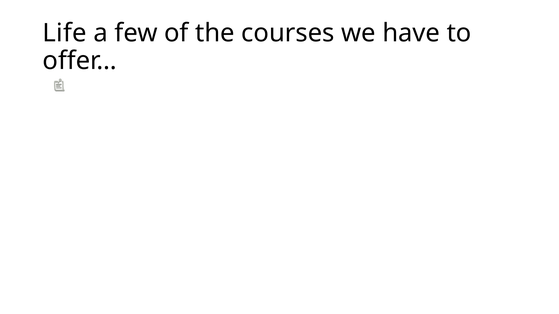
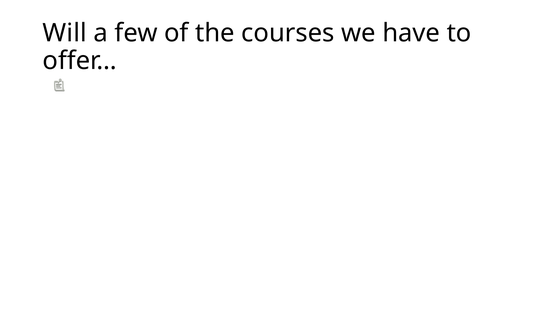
Life: Life -> Will (65, 33)
